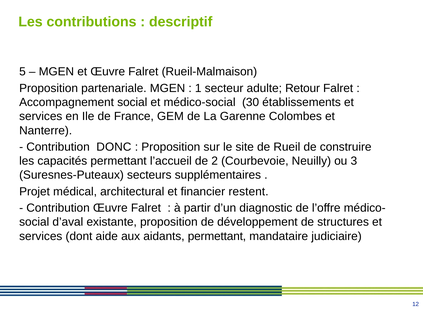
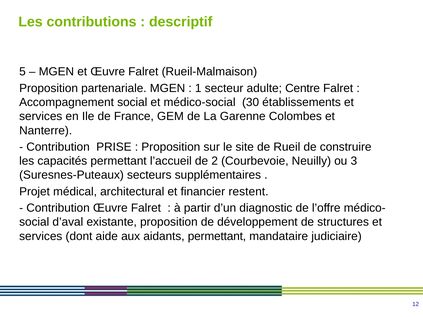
Retour: Retour -> Centre (303, 88)
DONC: DONC -> PRISE (114, 147)
